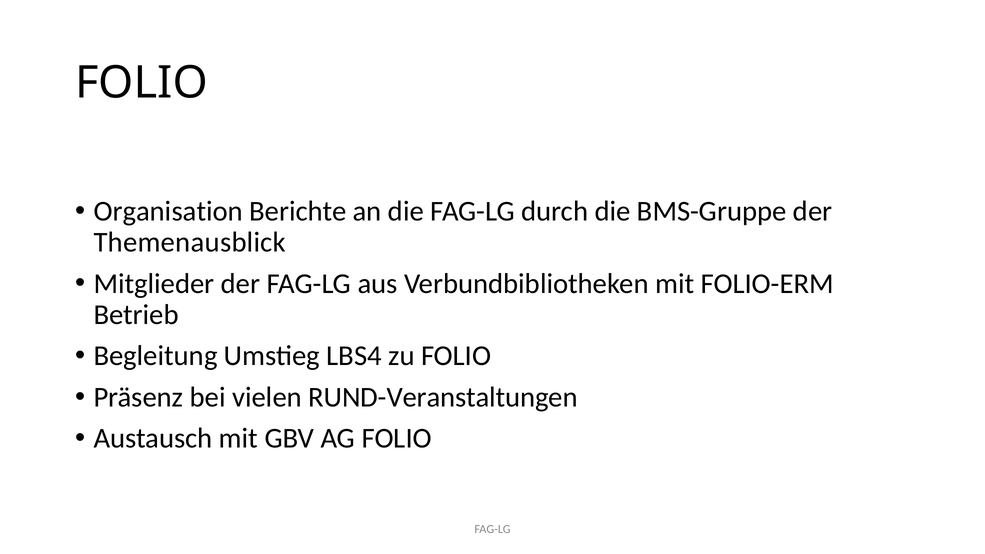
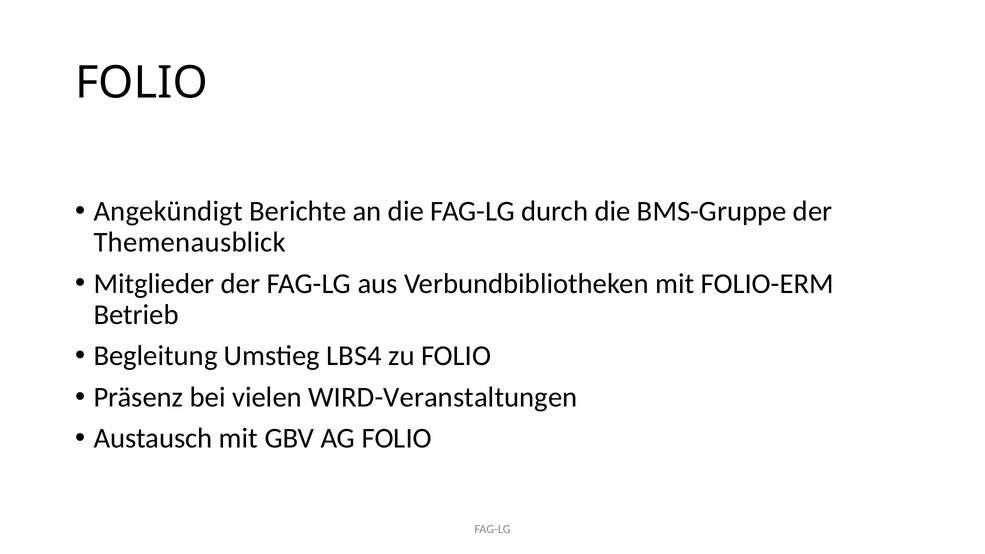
Organisation: Organisation -> Angekündigt (168, 211)
RUND-Veranstaltungen: RUND-Veranstaltungen -> WIRD-Veranstaltungen (443, 397)
